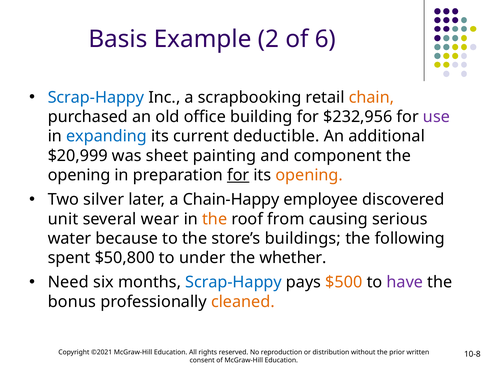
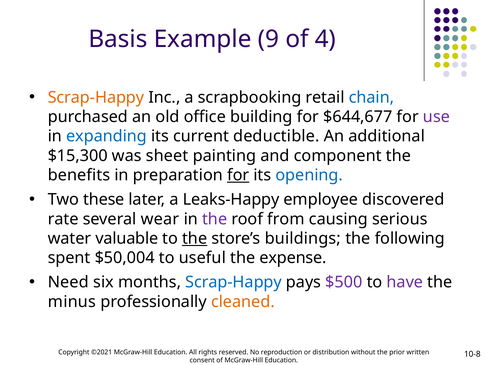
2: 2 -> 9 (268, 39)
6: 6 -> 4 (325, 39)
Scrap-Happy colour: blue -> orange (96, 97)
chain colour: orange -> blue (371, 97)
$232,956: $232,956 -> $644,677 (358, 117)
$20,999: $20,999 -> $15,300 (78, 156)
opening: opening -> benefits (79, 175)
opening colour: orange -> blue (309, 175)
silver: silver -> these (104, 200)
Chain-Happy: Chain-Happy -> Leaks-Happy (231, 200)
unit: unit -> rate (63, 219)
the colour: orange -> purple (215, 219)
because: because -> valuable (127, 239)
the underline: none -> present (195, 239)
$50,800: $50,800 -> $50,004 (125, 258)
under: under -> useful (202, 258)
whether: whether -> expense (293, 258)
$500 colour: orange -> purple (344, 282)
bonus: bonus -> minus (72, 302)
